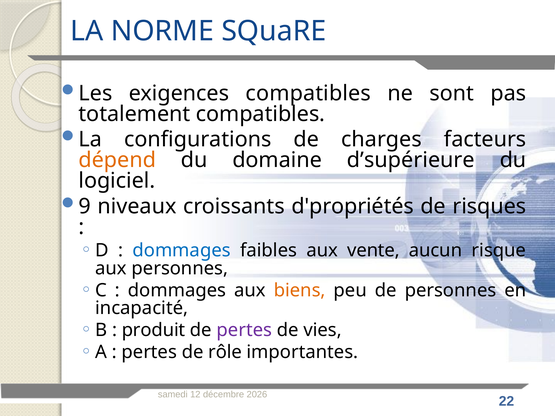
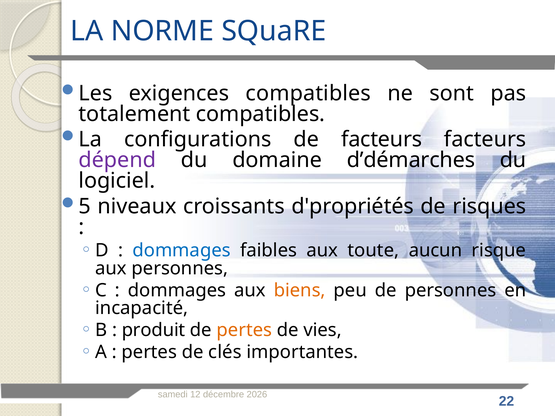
de charges: charges -> facteurs (382, 140)
dépend colour: orange -> purple (117, 160)
d’supérieure: d’supérieure -> d’démarches (411, 160)
9: 9 -> 5 (85, 206)
vente: vente -> toute (373, 251)
pertes colour: purple -> orange (244, 330)
rôle: rôle -> clés (225, 352)
